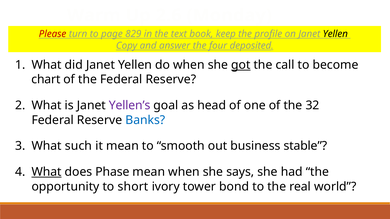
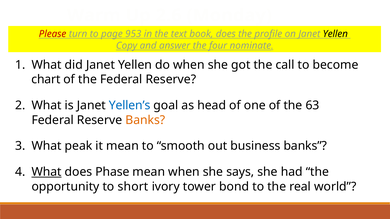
829: 829 -> 953 (133, 34)
book keep: keep -> does (226, 34)
deposited: deposited -> nominate (250, 46)
got underline: present -> none (241, 65)
Yellen’s colour: purple -> blue (130, 106)
32: 32 -> 63 (312, 106)
Banks colour: blue -> orange (145, 120)
such: such -> peak (79, 146)
business stable: stable -> banks (305, 146)
